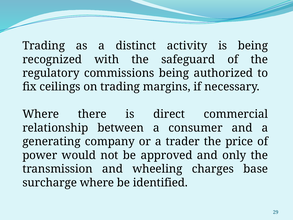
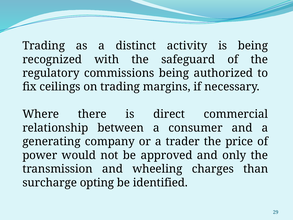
base: base -> than (256, 169)
surcharge where: where -> opting (97, 183)
